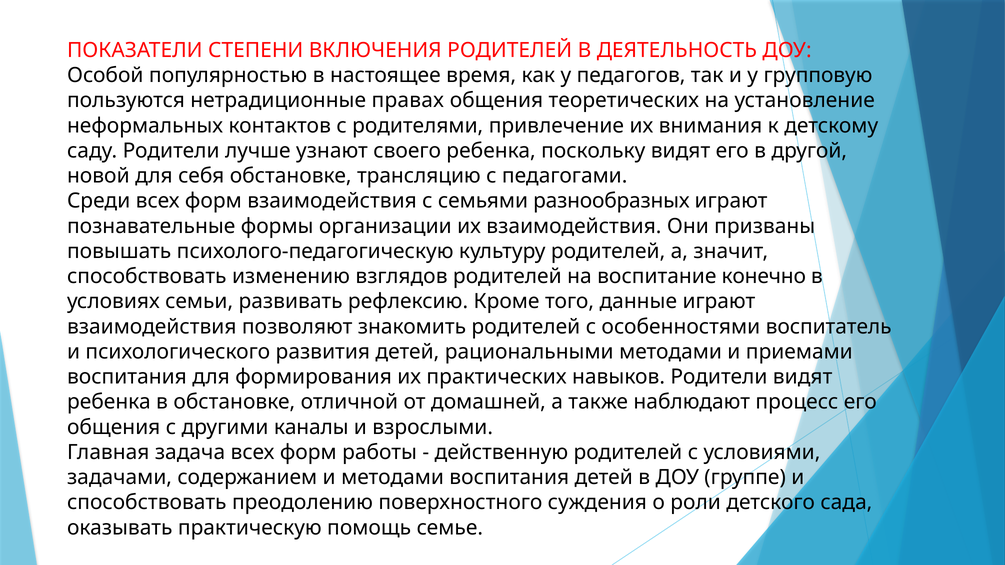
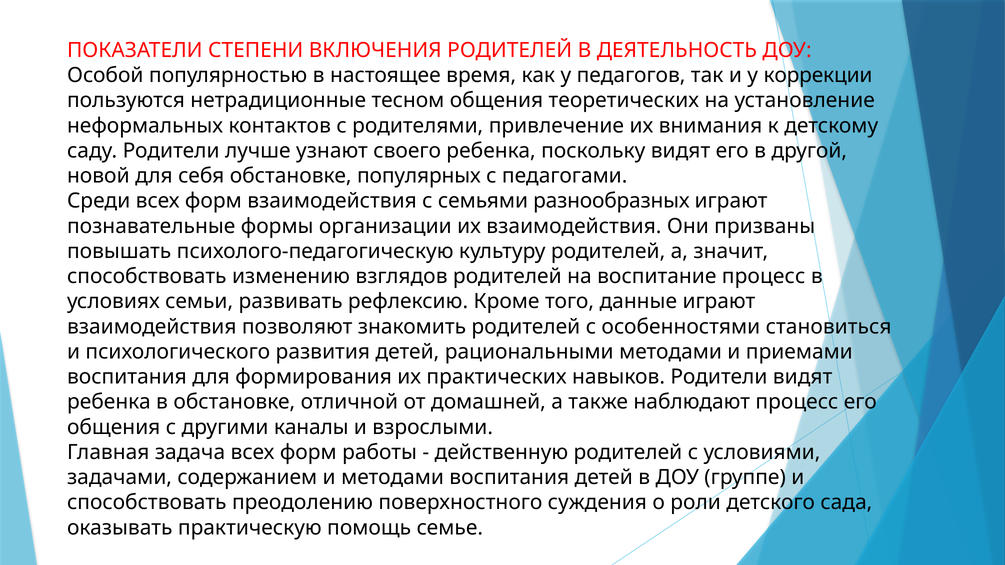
групповую: групповую -> коррекции (818, 75)
правах: правах -> тесном (408, 101)
трансляцию: трансляцию -> популярных (419, 176)
воспитание конечно: конечно -> процесс (764, 277)
воспитатель: воспитатель -> становиться (829, 327)
